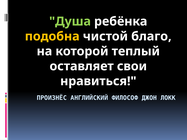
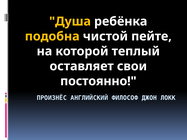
Душа colour: light green -> yellow (70, 21)
благо: благо -> пейте (151, 36)
нравиться: нравиться -> постоянно (98, 81)
